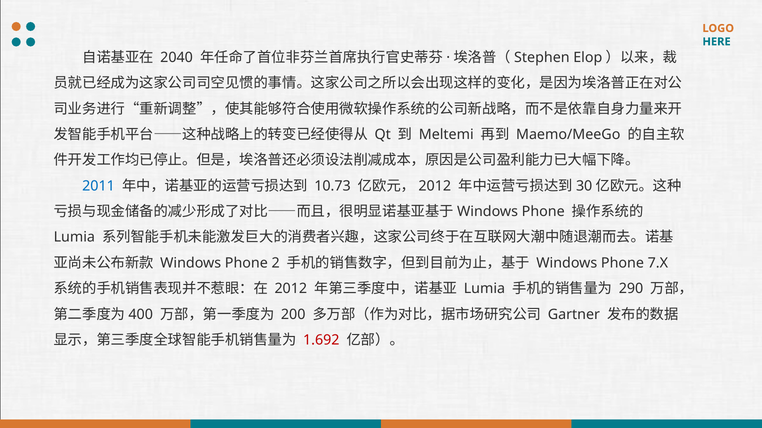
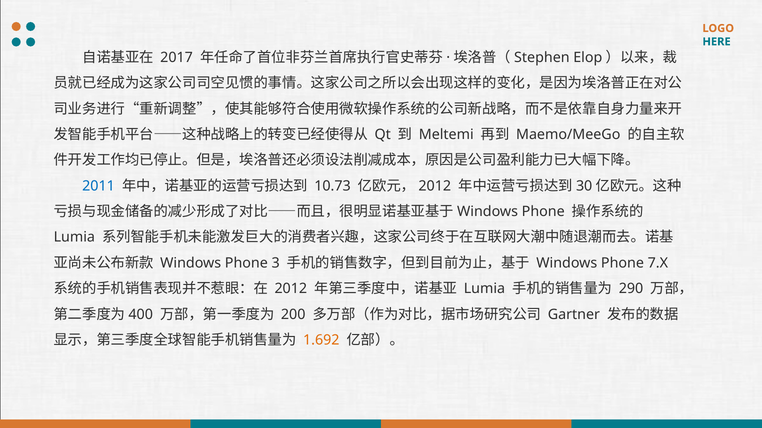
2040: 2040 -> 2017 (177, 58)
2: 2 -> 3 (276, 263)
1.692 colour: red -> orange (321, 340)
